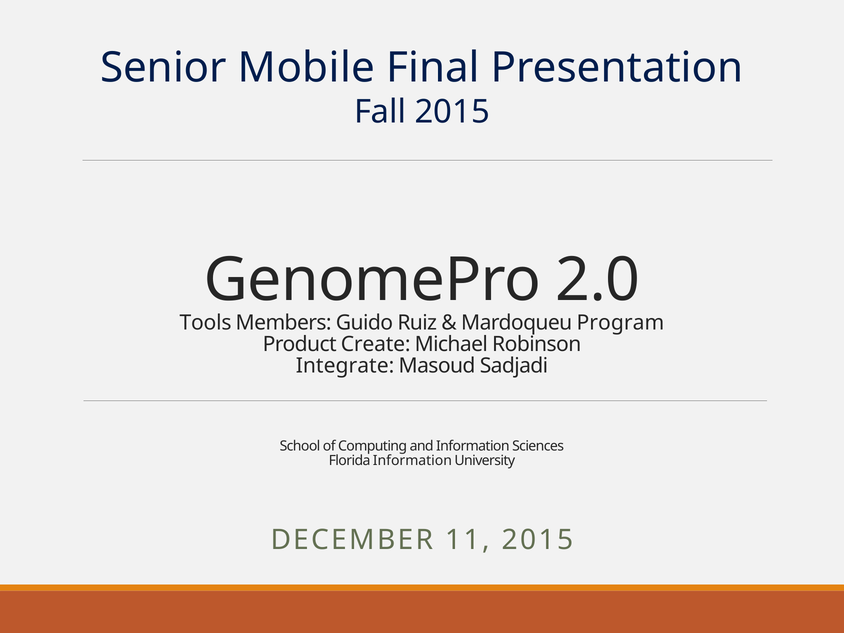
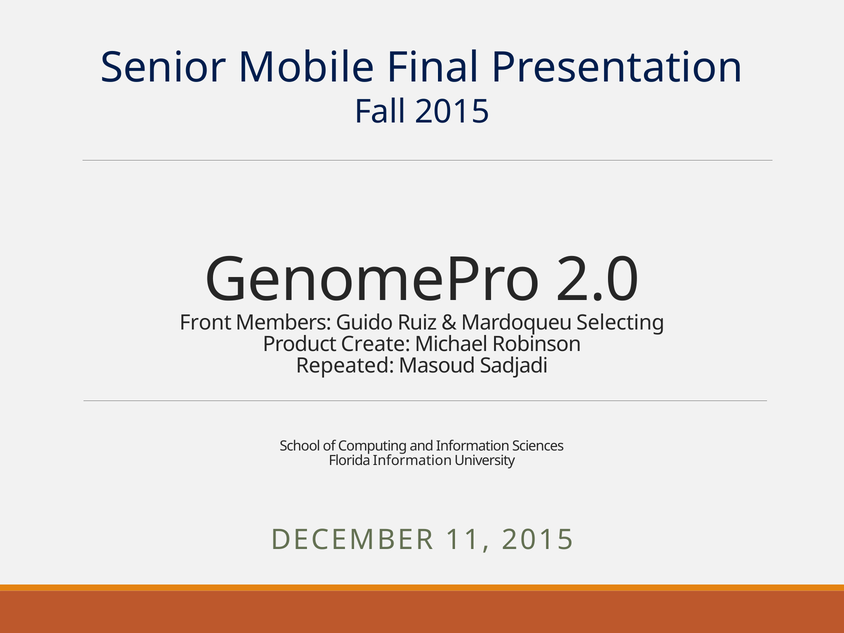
Tools: Tools -> Front (206, 323)
Program: Program -> Selecting (621, 323)
Integrate: Integrate -> Repeated (345, 366)
